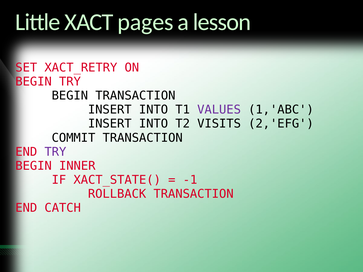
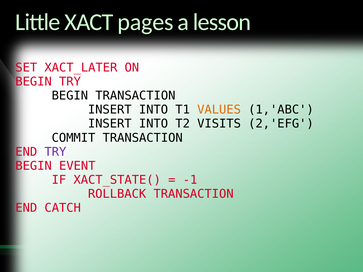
XACT_RETRY: XACT_RETRY -> XACT_LATER (81, 68)
VALUES colour: purple -> orange (219, 110)
INNER: INNER -> EVENT (77, 166)
